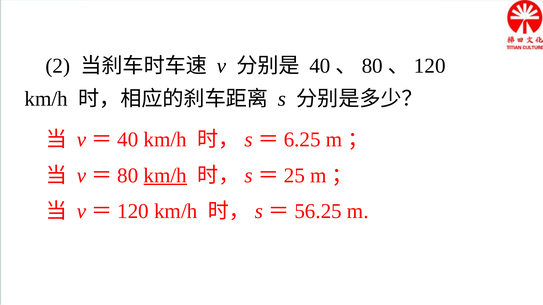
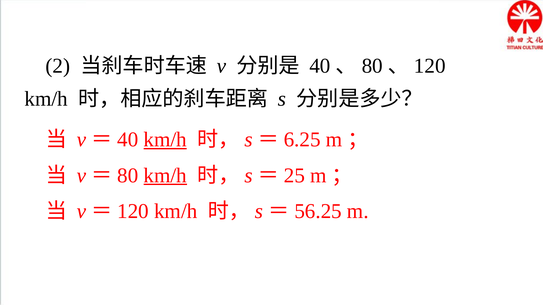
km/h underline: none -> present (165, 140)
